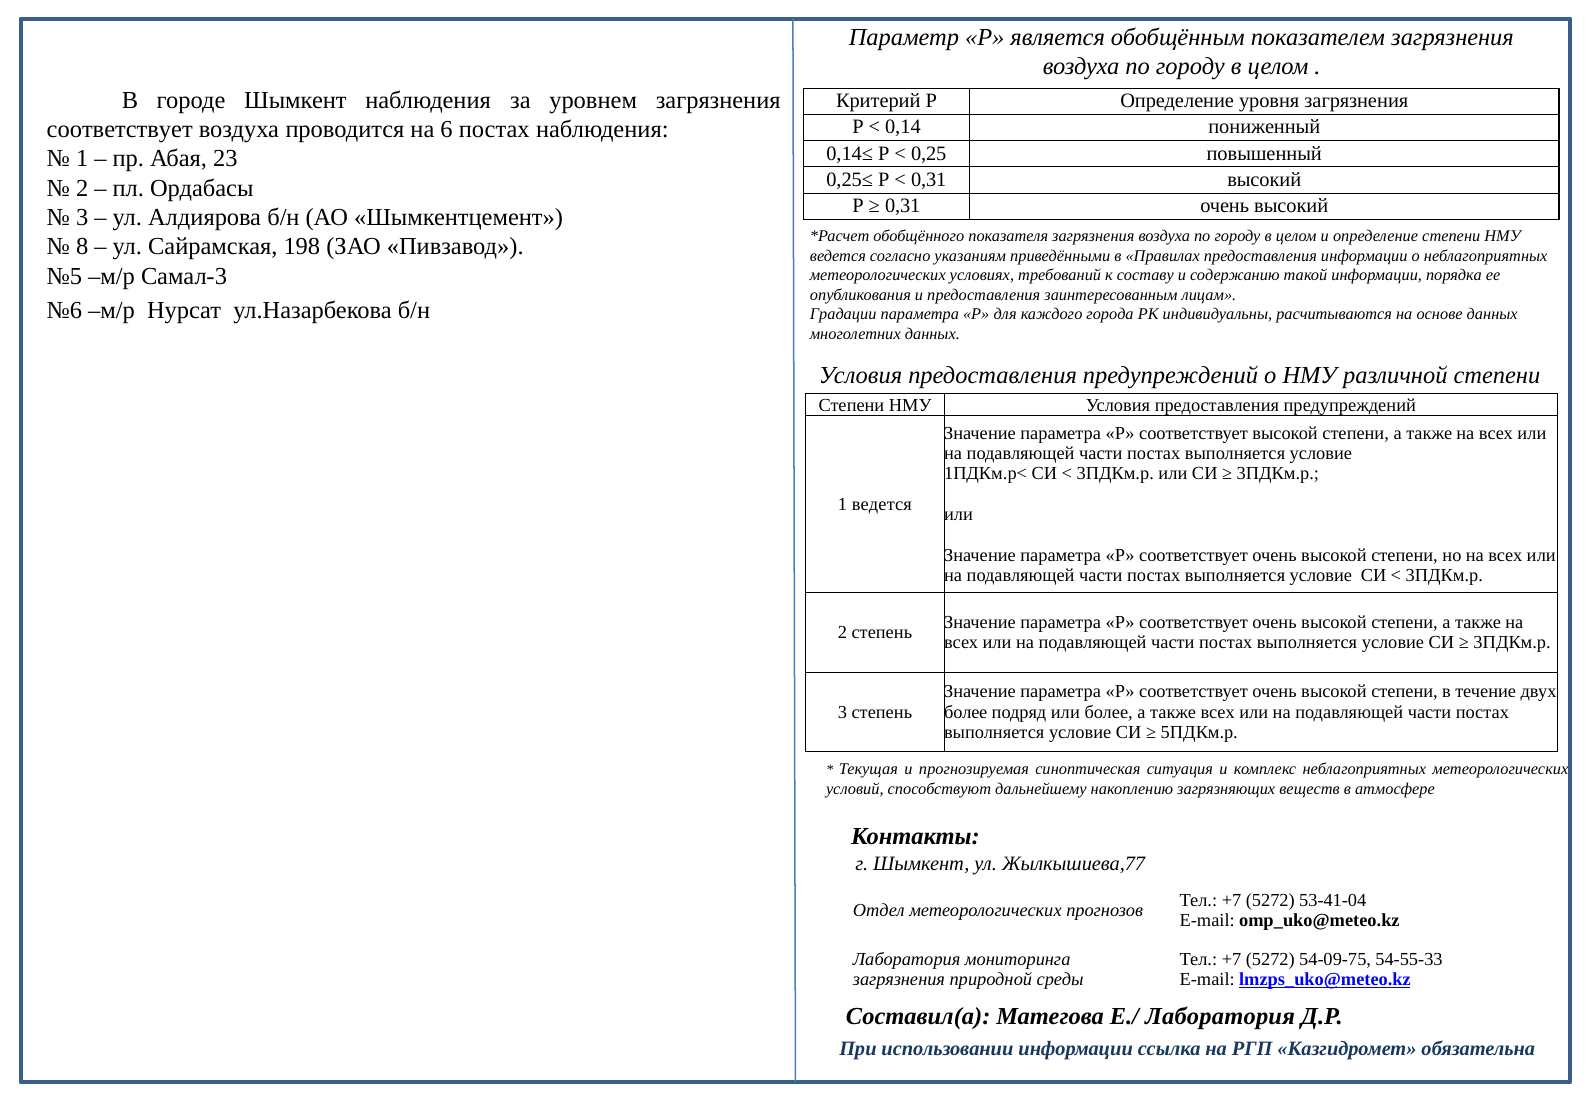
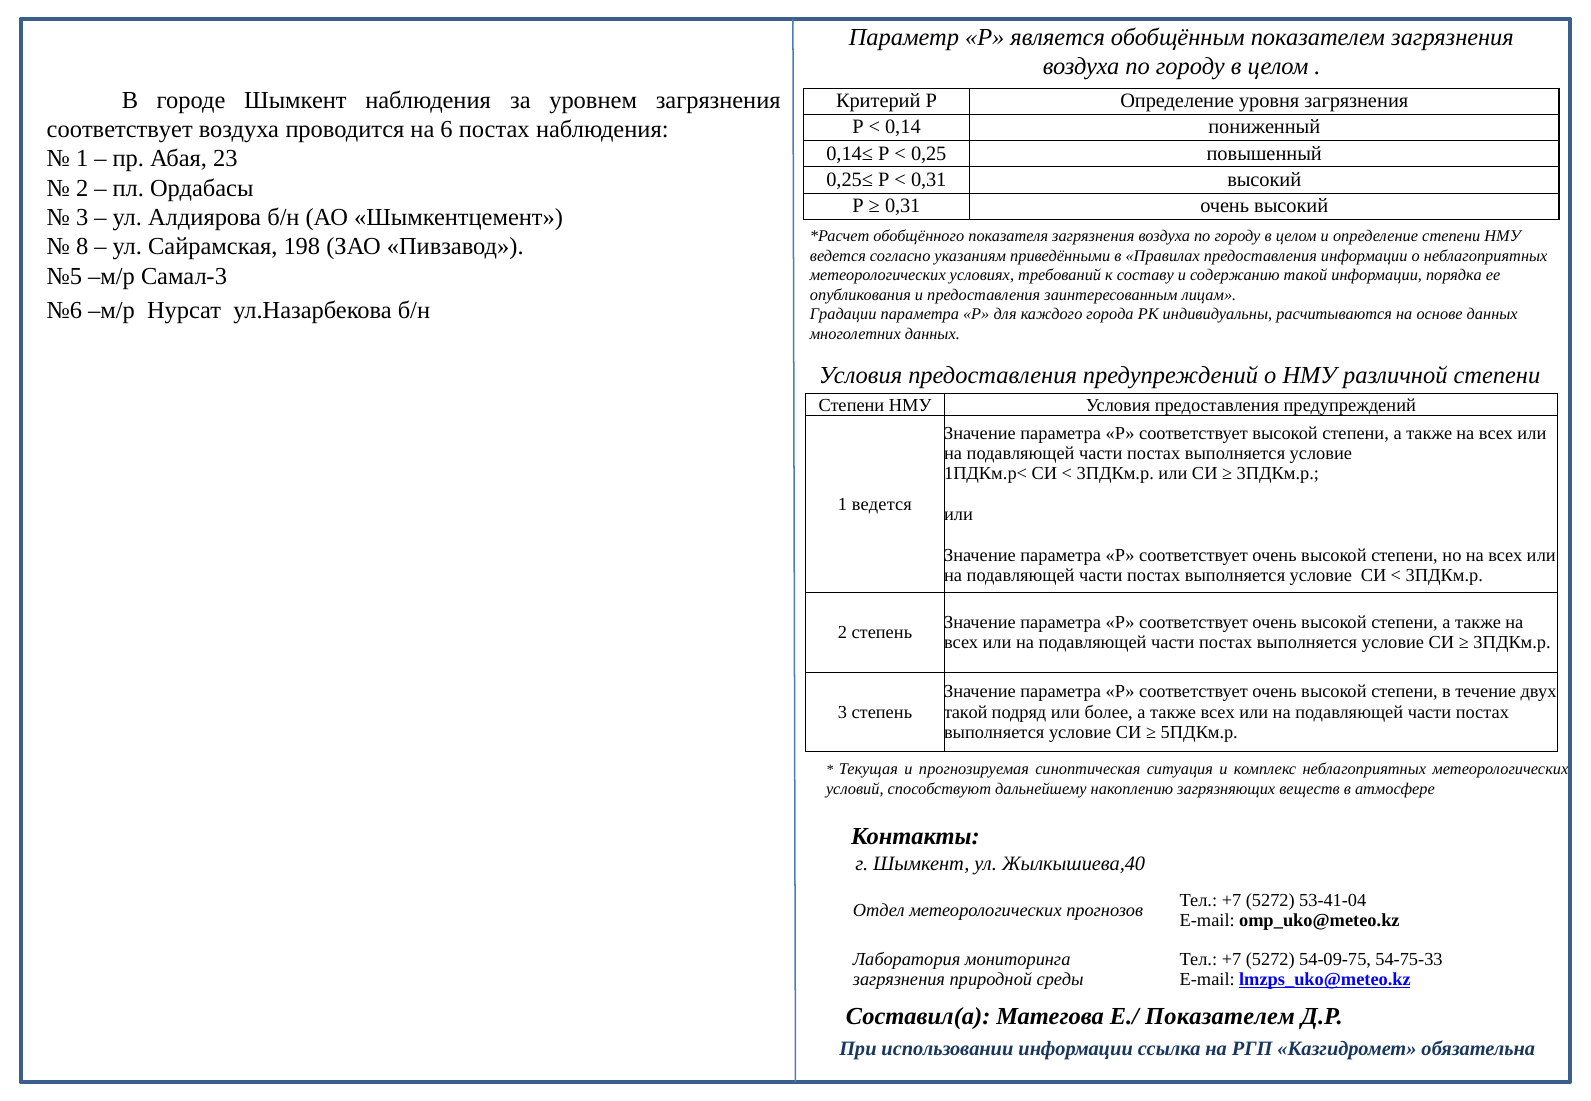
более: более -> такой (966, 712)
Жылкышиева,77: Жылкышиева,77 -> Жылкышиева,40 (1074, 865)
54-55-33: 54-55-33 -> 54-75-33 (1409, 960)
Е./ Лаборатория: Лаборатория -> Показателем (1220, 1017)
